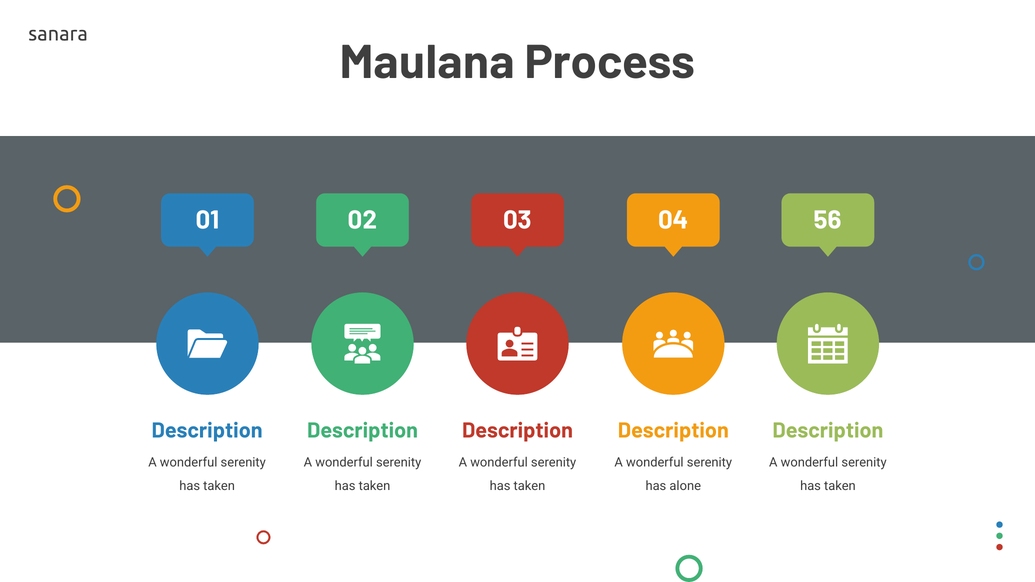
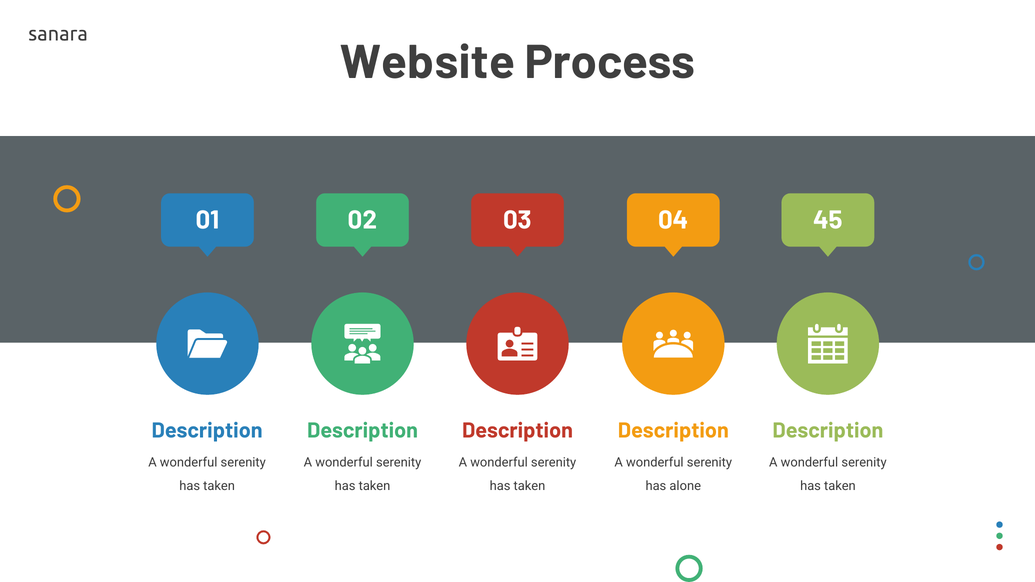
Maulana: Maulana -> Website (427, 63)
56: 56 -> 45 (828, 220)
